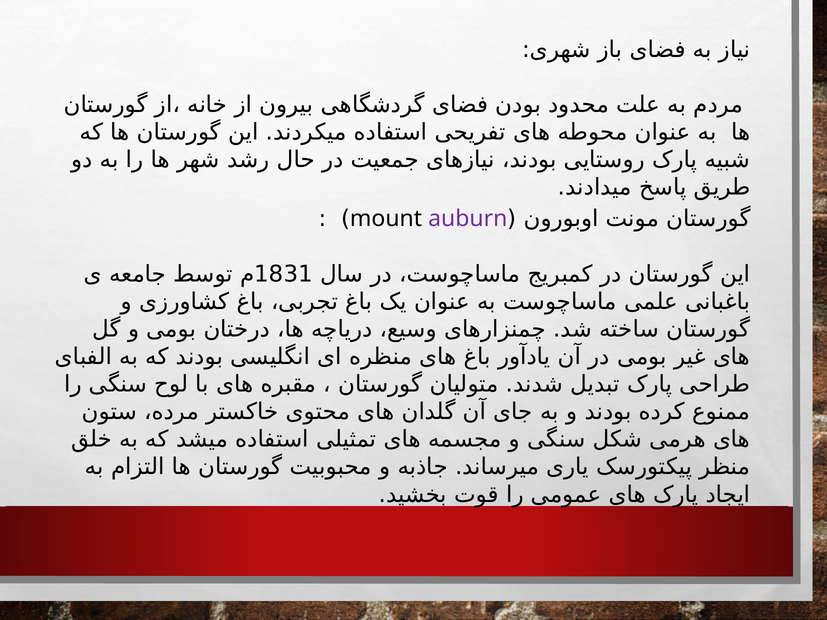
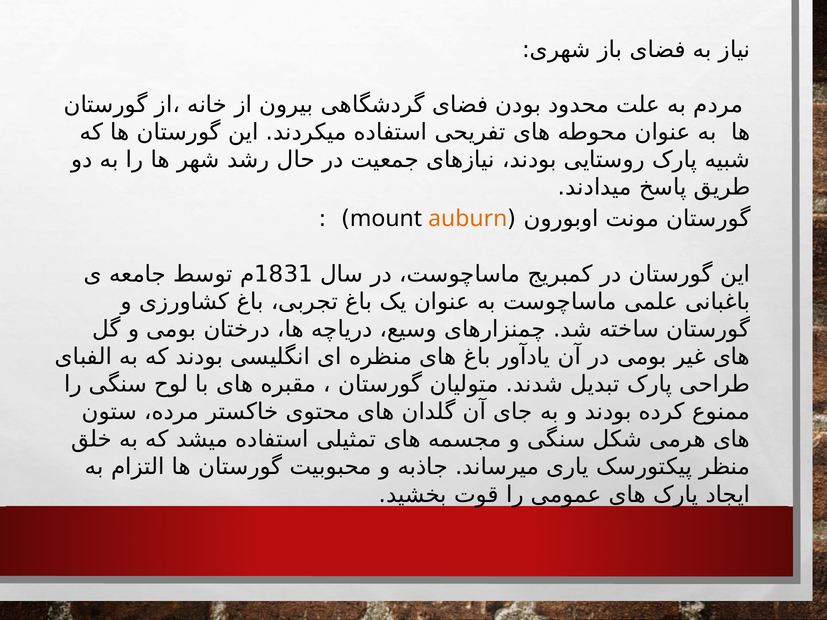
auburn colour: purple -> orange (468, 219)
